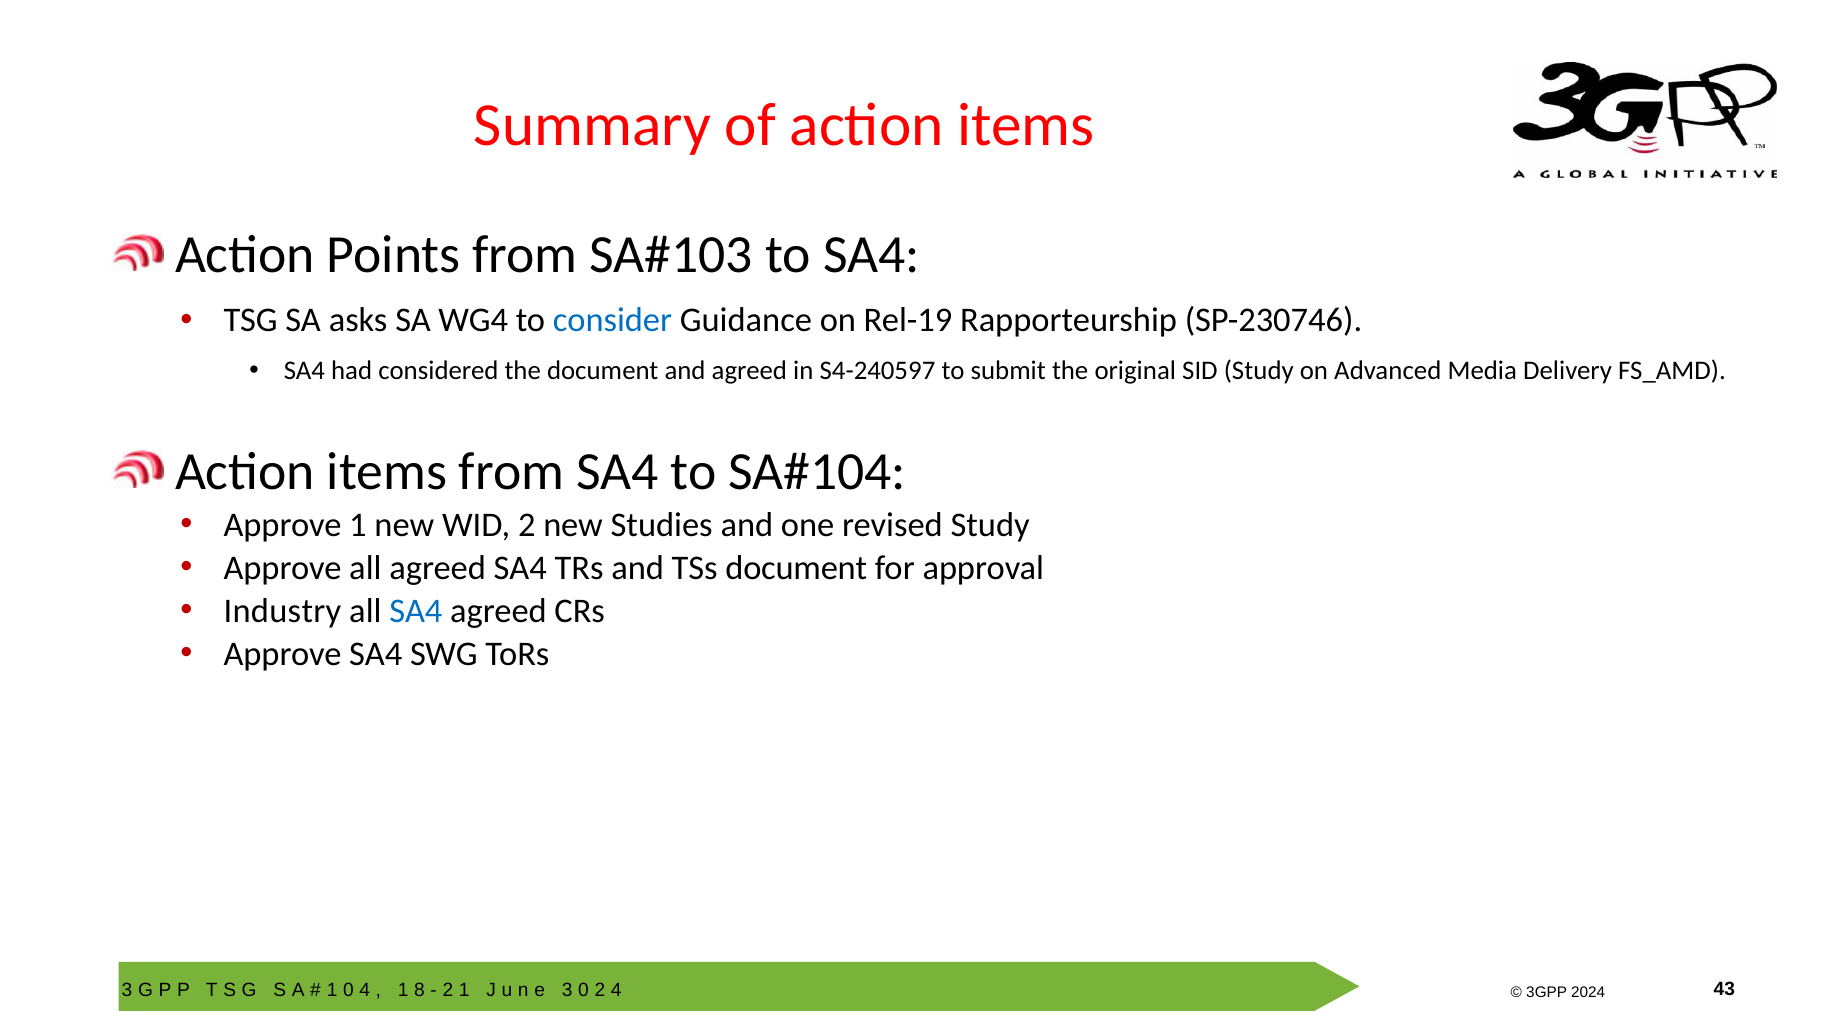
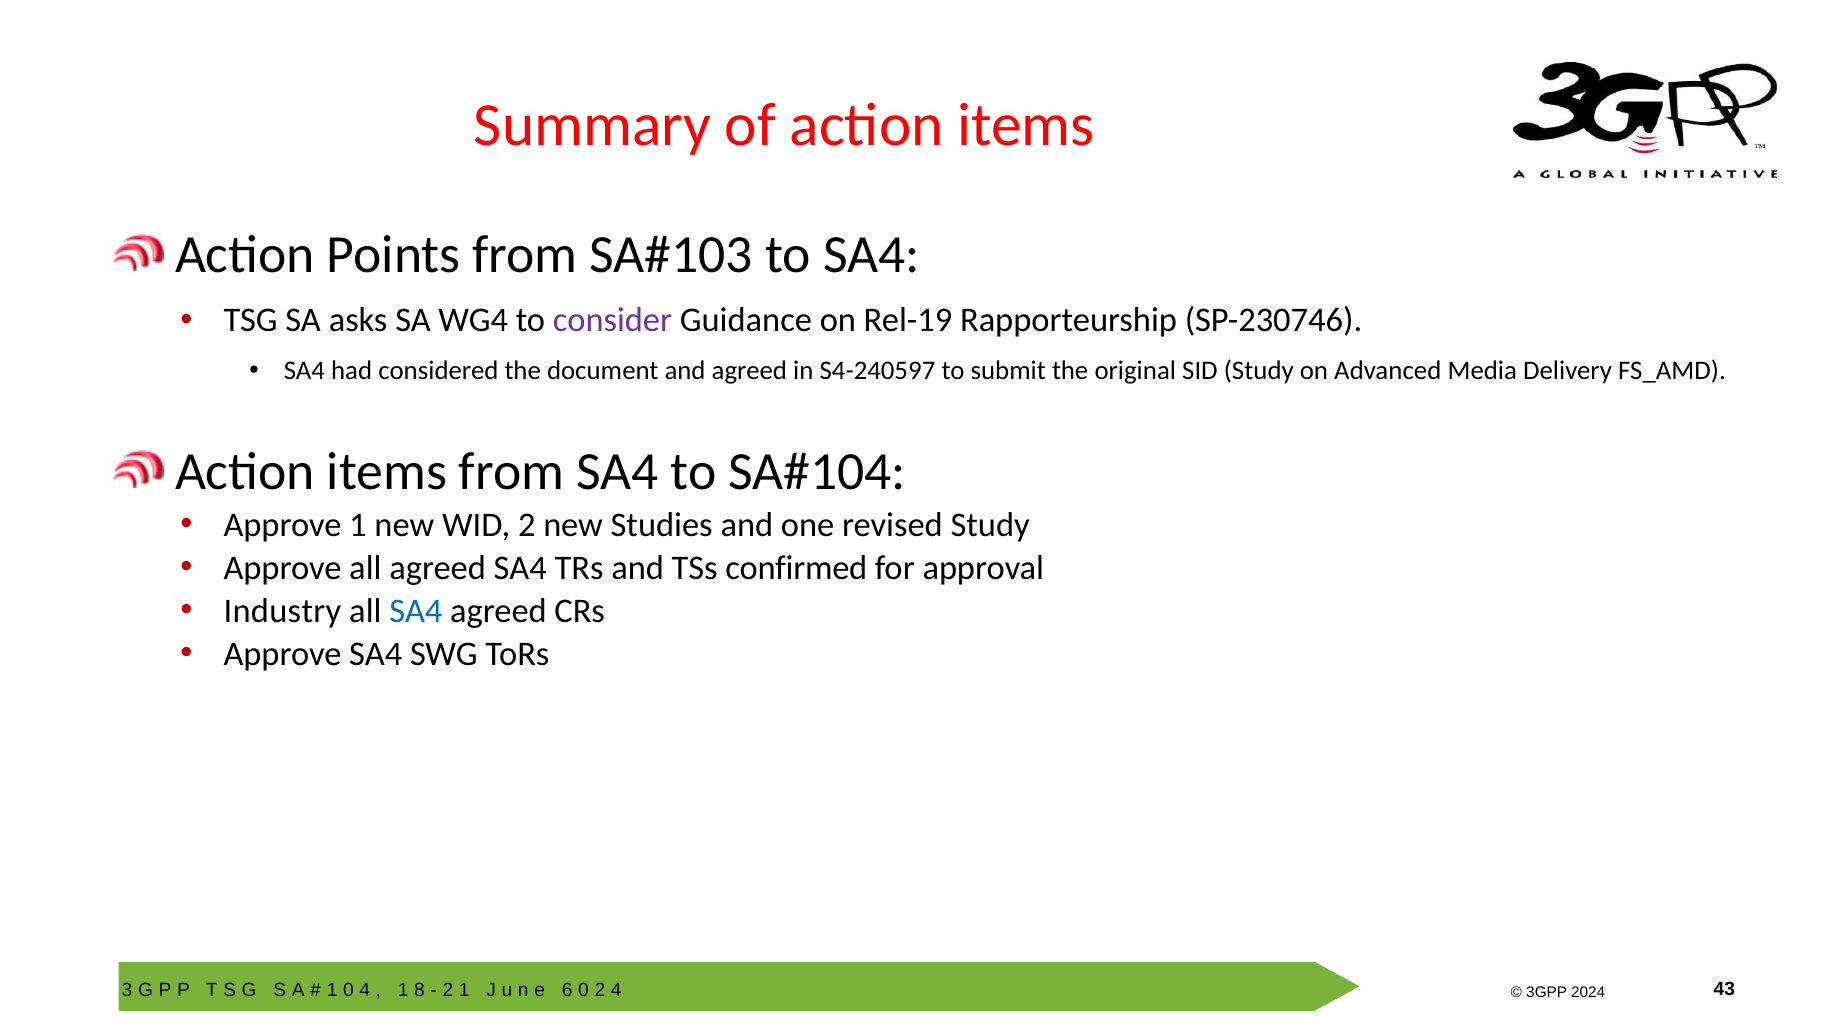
consider colour: blue -> purple (612, 320)
TSs document: document -> confirmed (796, 568)
3: 3 -> 6 (567, 989)
